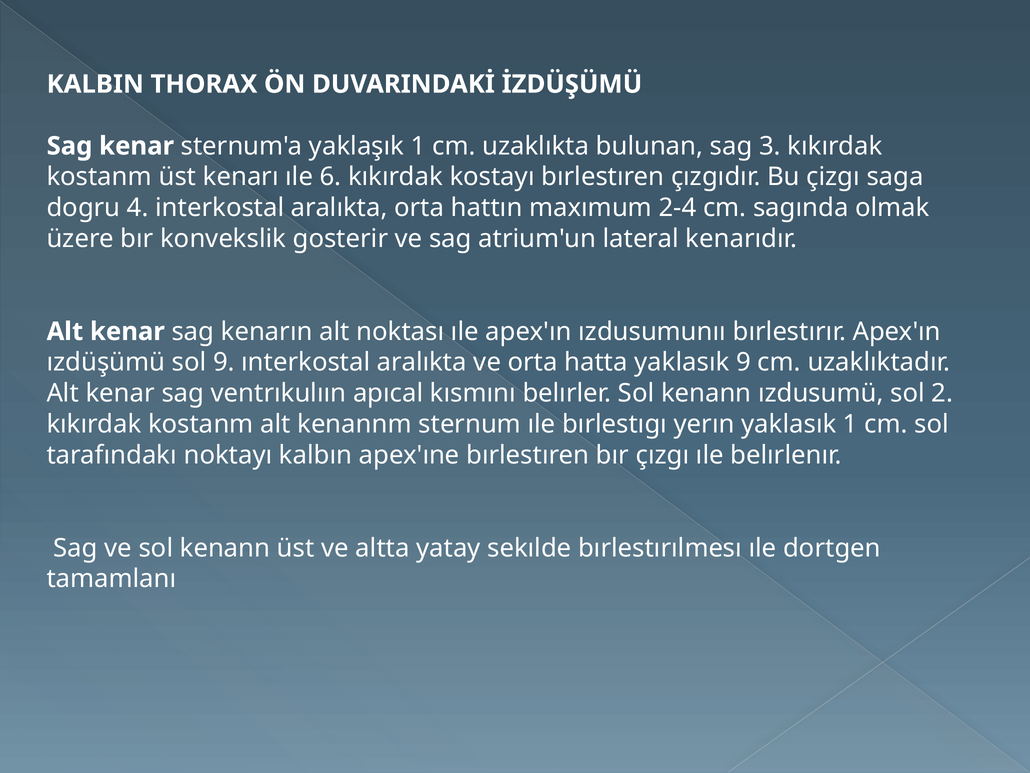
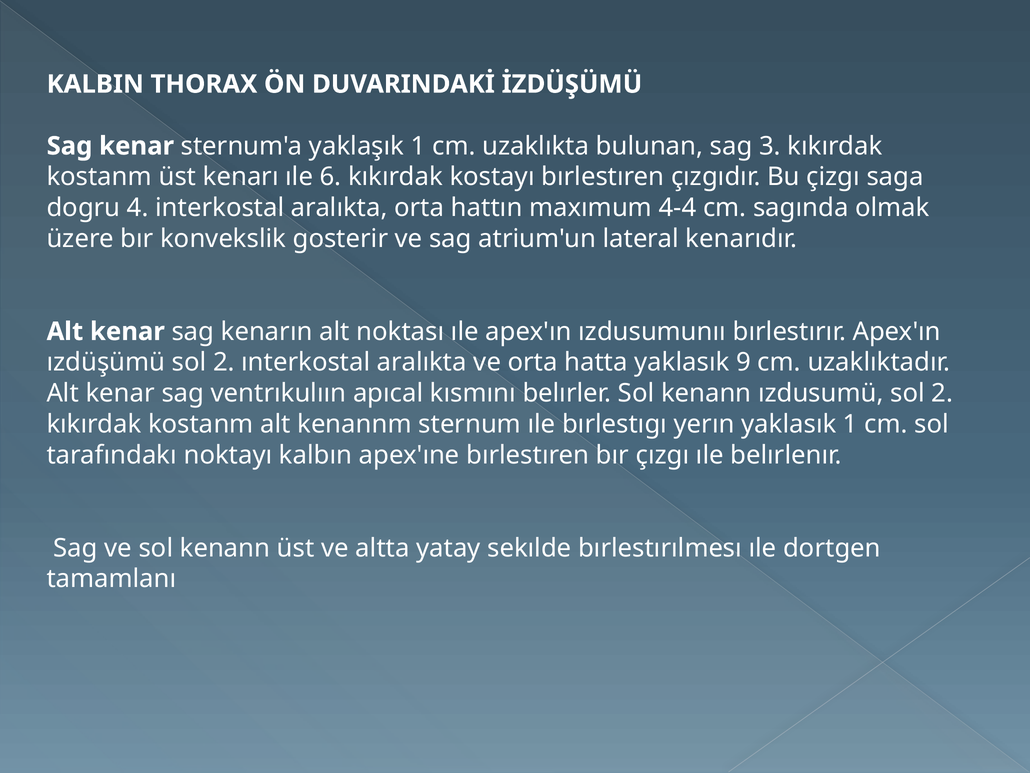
2-4: 2-4 -> 4-4 (678, 208)
ızdüşümü sol 9: 9 -> 2 (224, 362)
